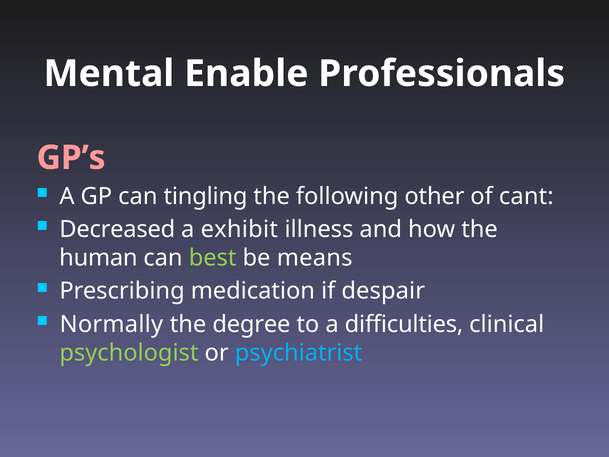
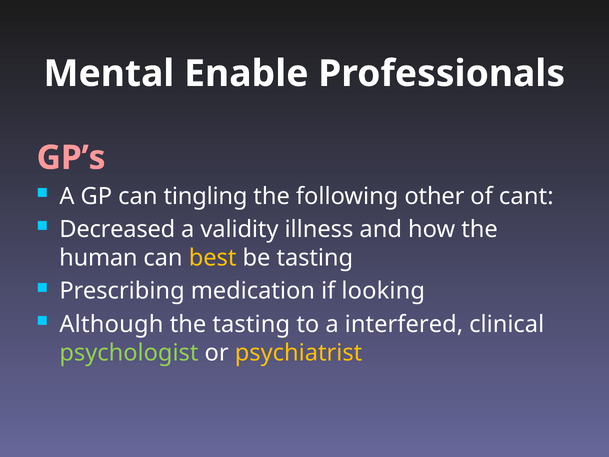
exhibit: exhibit -> validity (239, 229)
best colour: light green -> yellow (213, 258)
be means: means -> tasting (315, 258)
despair: despair -> looking (383, 291)
Normally: Normally -> Although (111, 324)
the degree: degree -> tasting (251, 324)
difficulties: difficulties -> interfered (404, 324)
psychiatrist colour: light blue -> yellow (299, 353)
